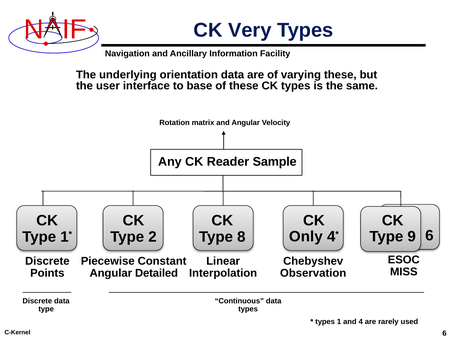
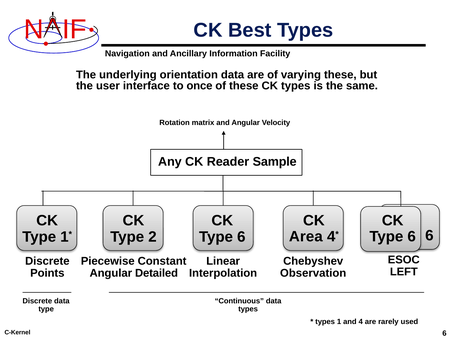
Very: Very -> Best (250, 30)
base: base -> once (200, 86)
Only: Only -> Area (306, 237)
9: 9 -> 6 (412, 237)
8: 8 -> 6 (241, 237)
MISS: MISS -> LEFT (404, 272)
